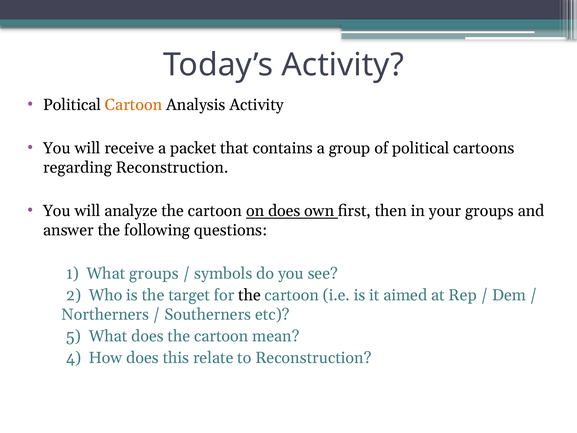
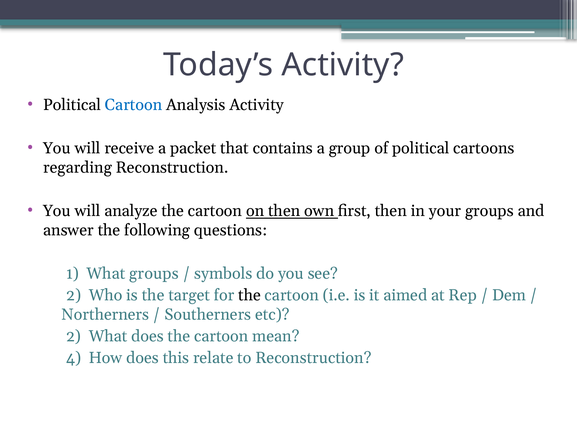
Cartoon colour: orange -> blue (134, 105)
on does: does -> then (284, 211)
5: 5 -> 2 (74, 336)
